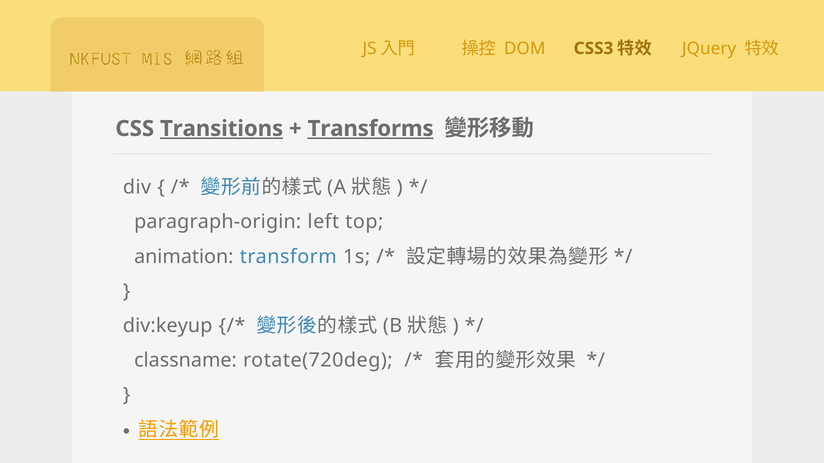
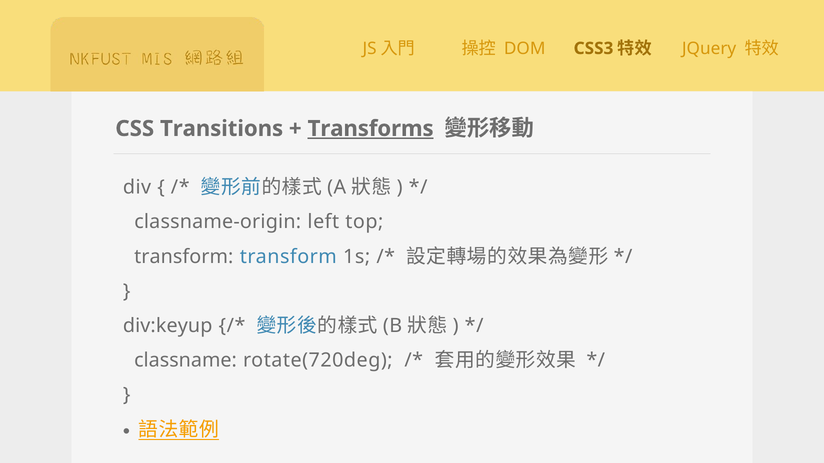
Transitions underline: present -> none (222, 129)
paragraph-origin: paragraph-origin -> classname-origin (218, 222)
animation: animation -> transform (184, 257)
